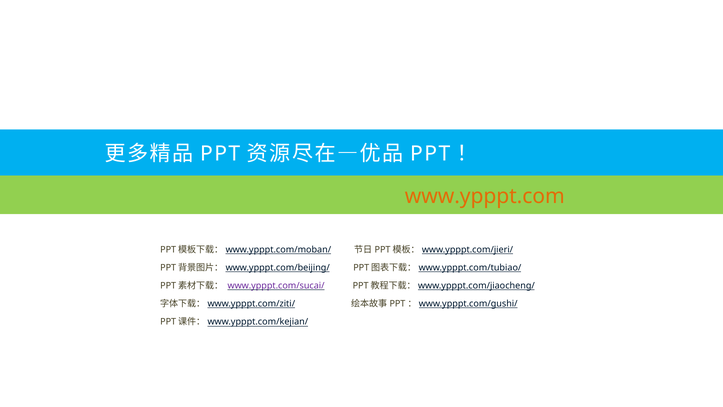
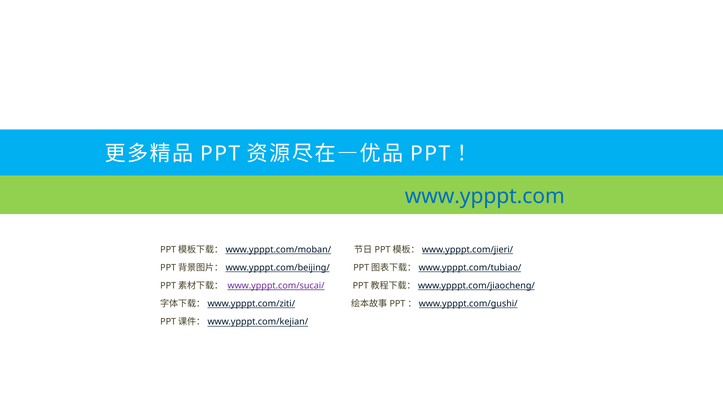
www.ypppt.com colour: orange -> blue (485, 196)
